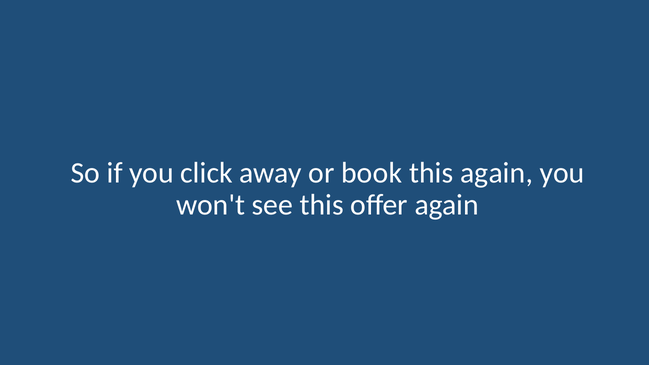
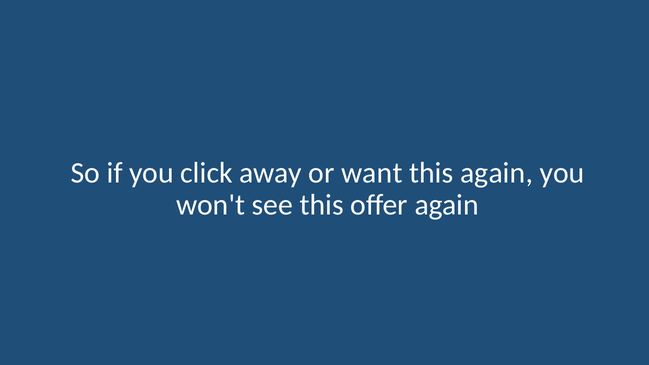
book: book -> want (372, 173)
